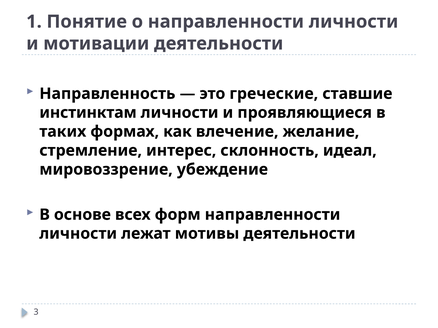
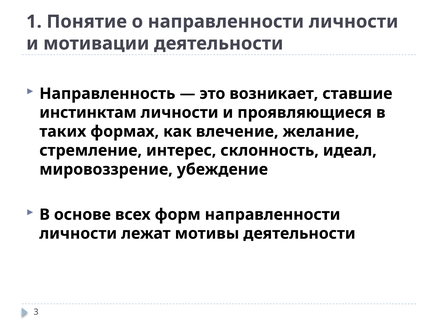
греческие: греческие -> возникает (274, 94)
